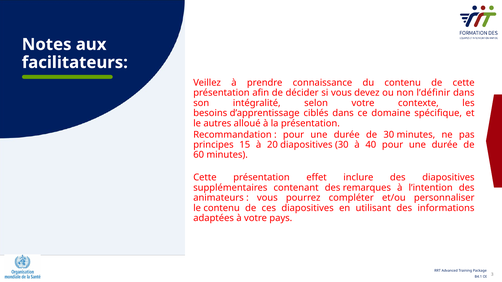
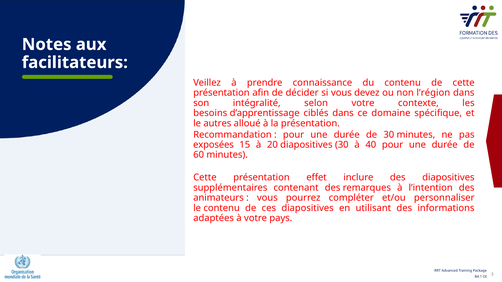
l’définir: l’définir -> l’région (433, 93)
principes: principes -> exposées (213, 145)
